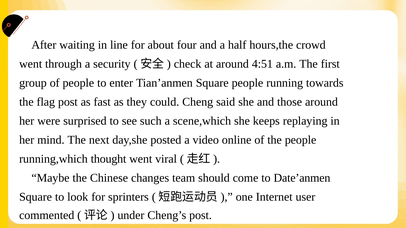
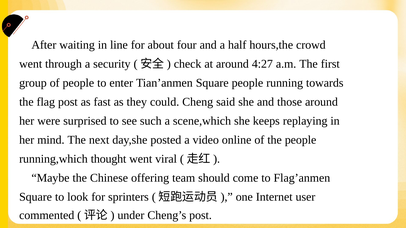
4:51: 4:51 -> 4:27 (262, 64)
changes: changes -> offering (150, 178)
Date’anmen: Date’anmen -> Flag’anmen (302, 178)
